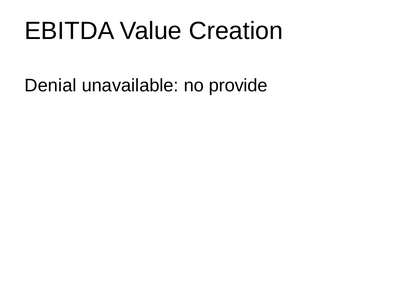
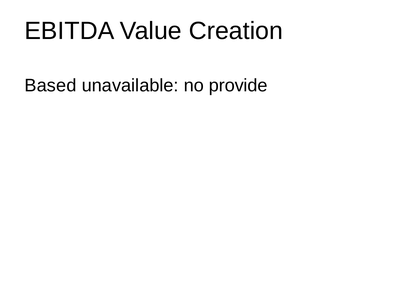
Denial: Denial -> Based (51, 86)
